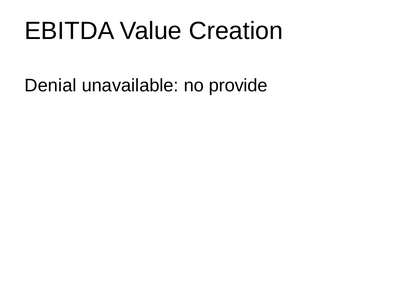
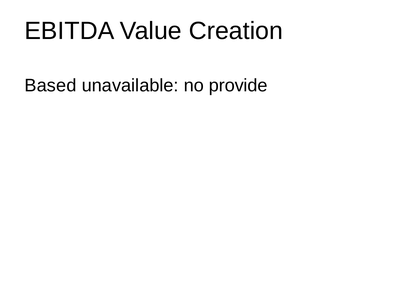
Denial: Denial -> Based (51, 86)
